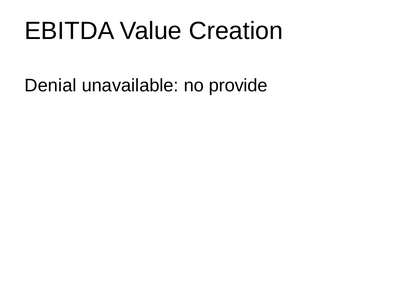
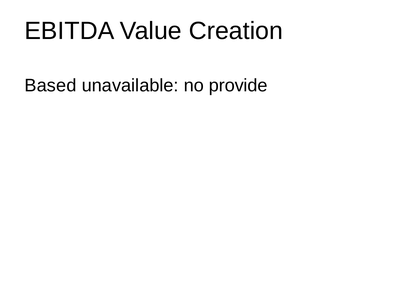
Denial: Denial -> Based (51, 86)
